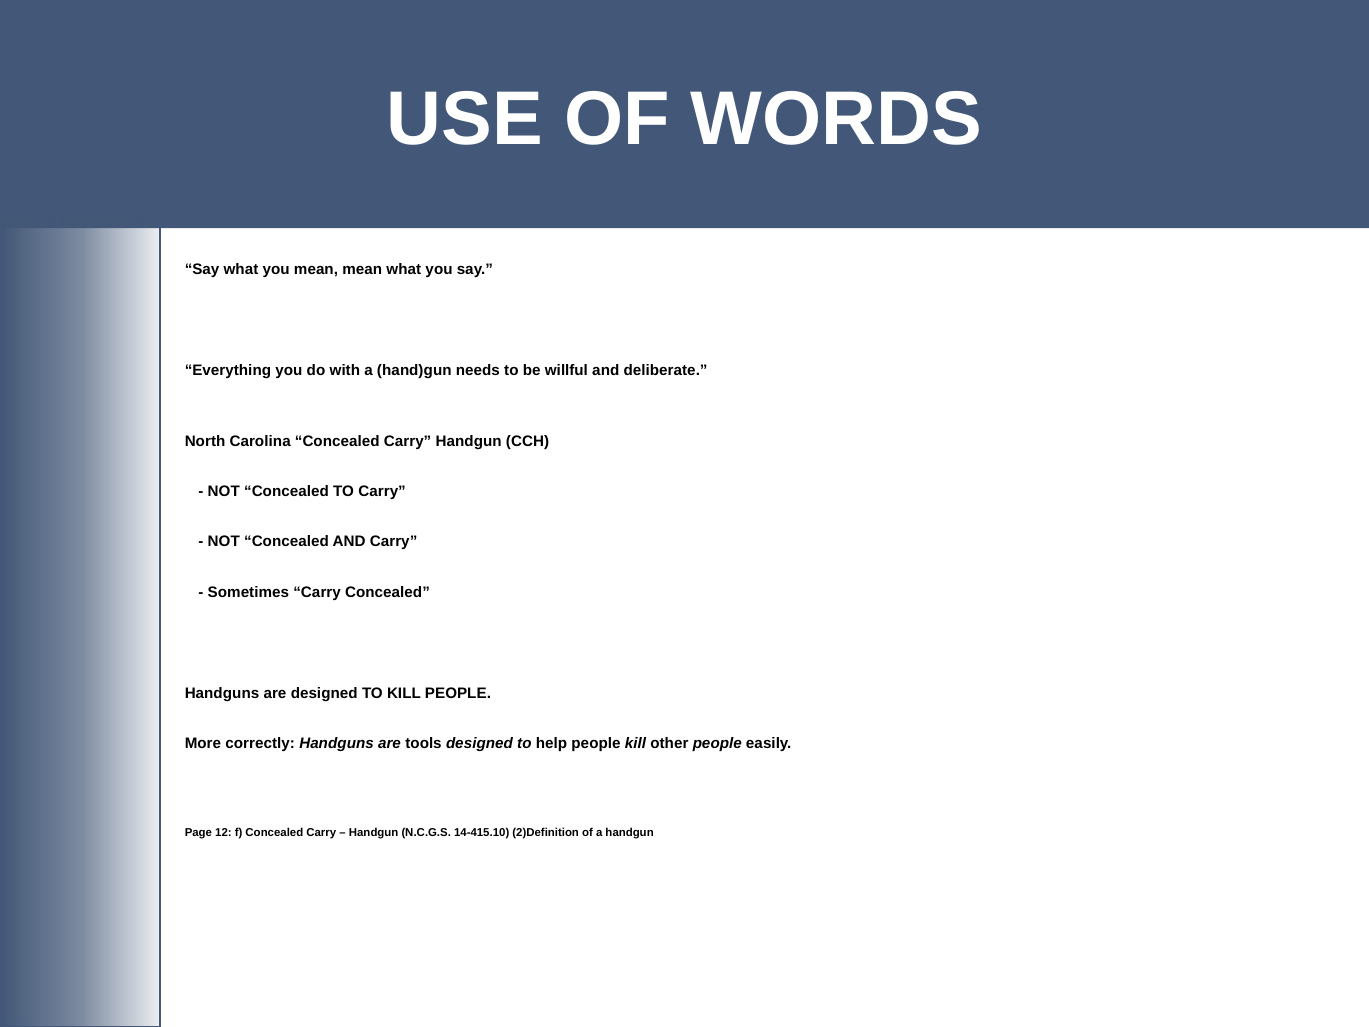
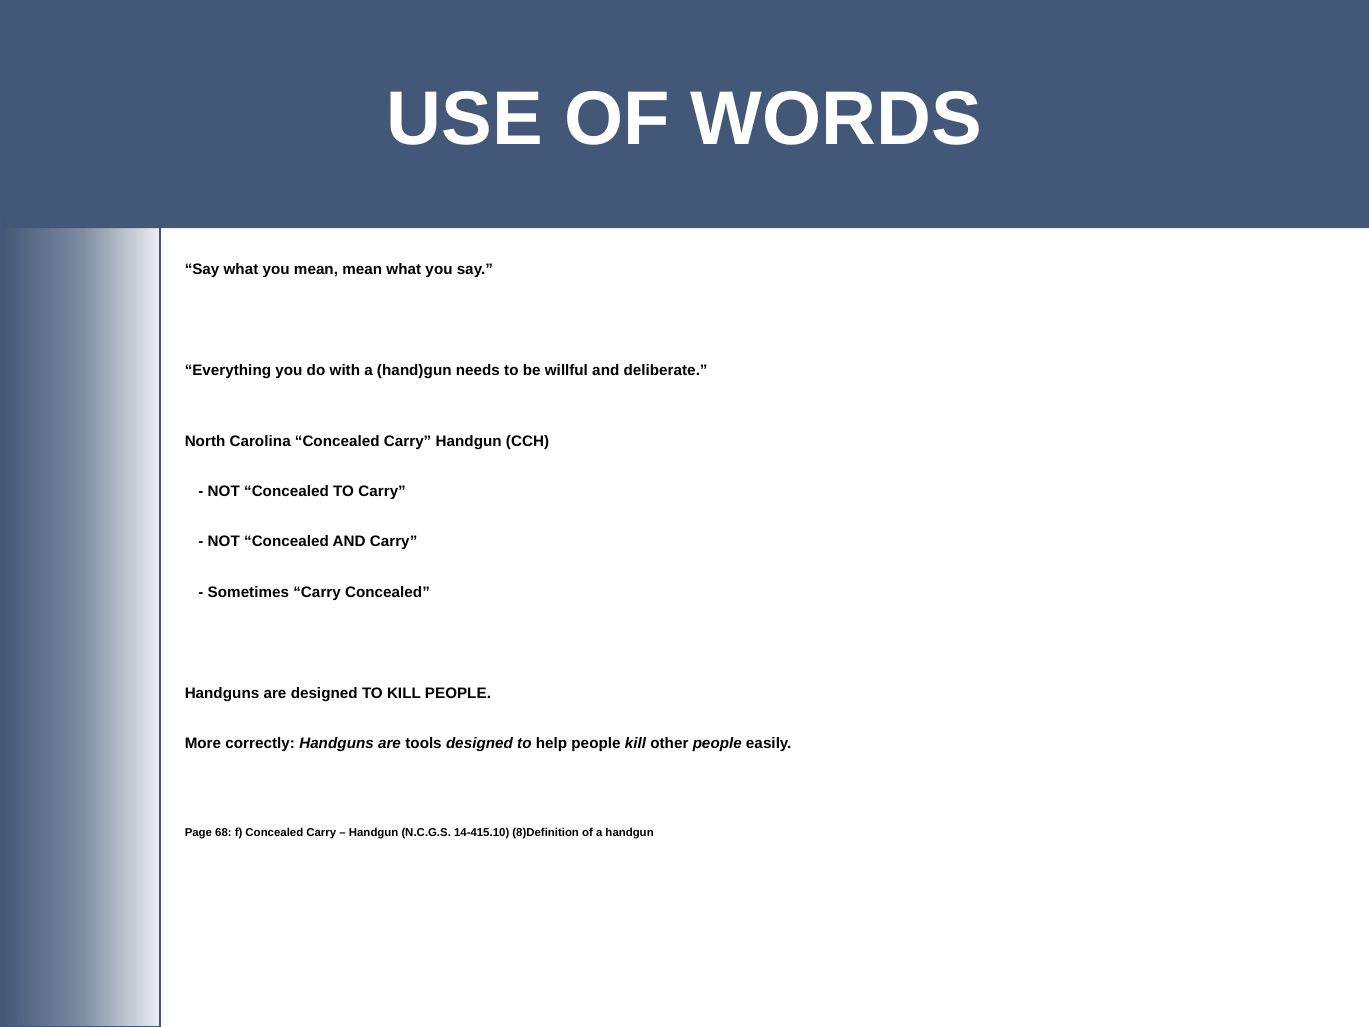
12: 12 -> 68 (223, 832)
2)Definition: 2)Definition -> 8)Definition (546, 832)
